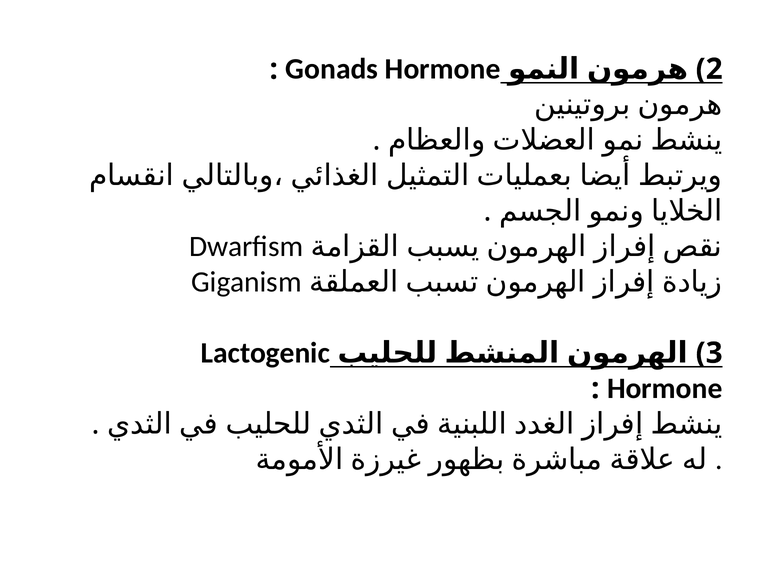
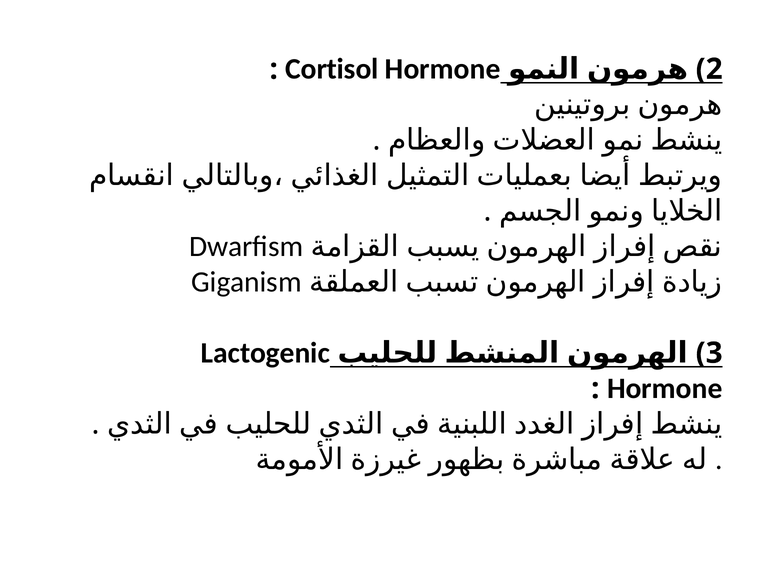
Gonads: Gonads -> Cortisol (332, 69)
